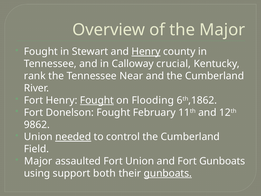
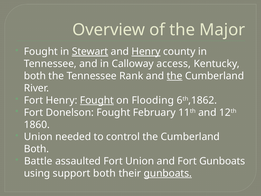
Stewart underline: none -> present (90, 52)
crucial: crucial -> access (174, 64)
rank: rank -> both (35, 76)
Near: Near -> Rank (131, 76)
the underline: none -> present (175, 76)
9862: 9862 -> 1860 (37, 124)
needed underline: present -> none (73, 137)
Field: Field -> Both (37, 149)
Major: Major -> Battle (38, 161)
